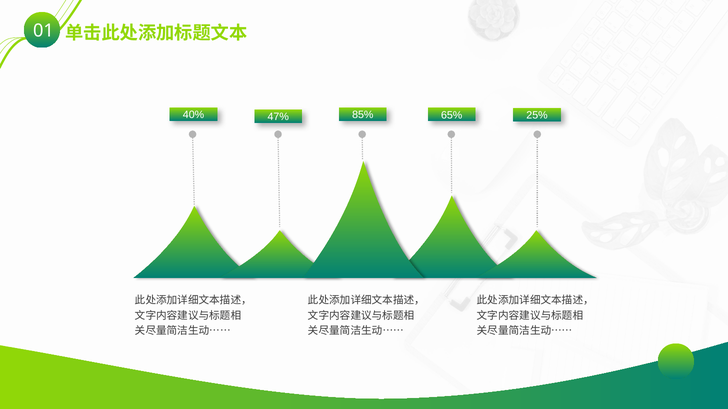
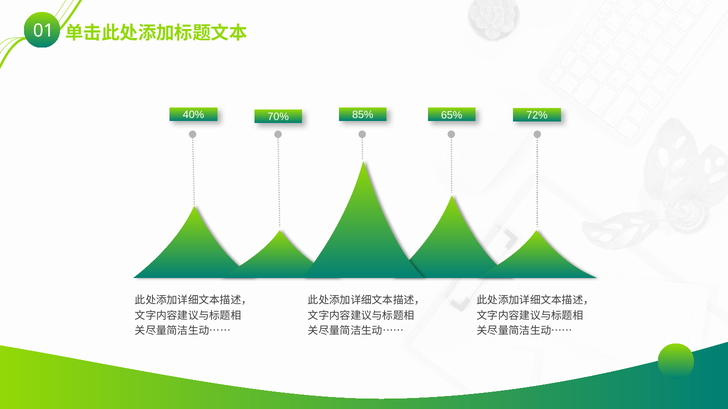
25%: 25% -> 72% (537, 115)
47%: 47% -> 70% (278, 117)
